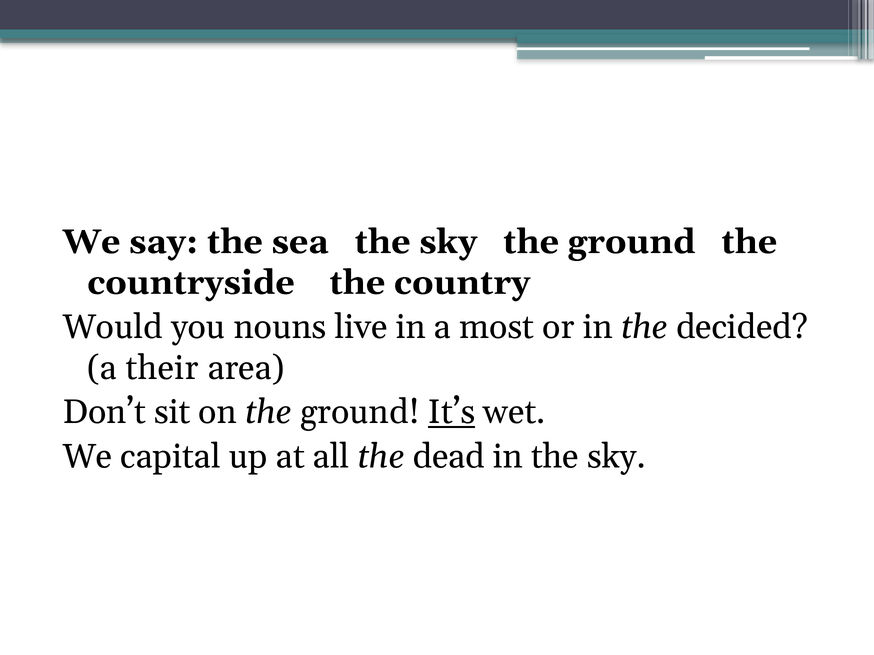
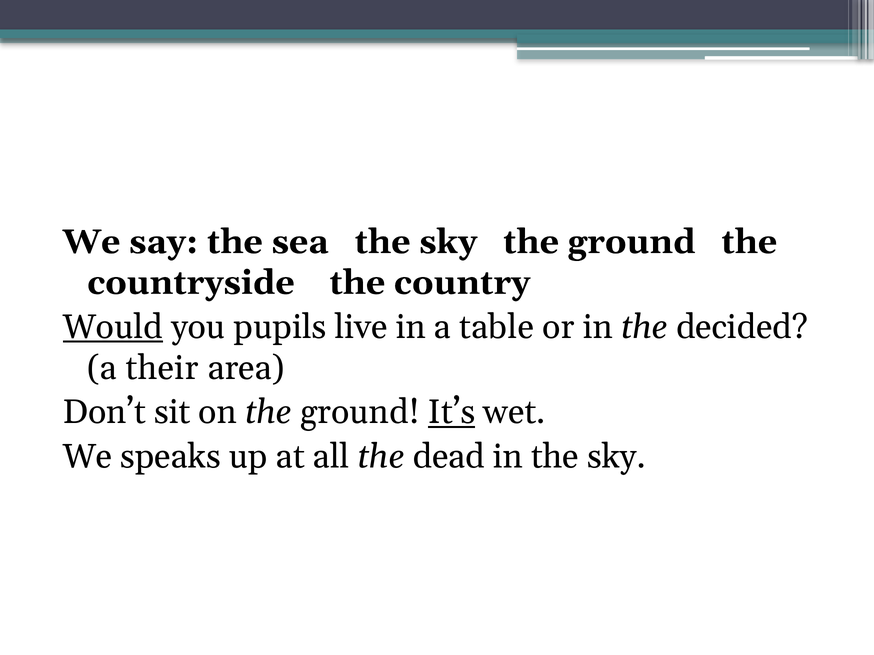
Would underline: none -> present (113, 327)
nouns: nouns -> pupils (280, 327)
most: most -> table (497, 327)
capital: capital -> speaks (171, 457)
